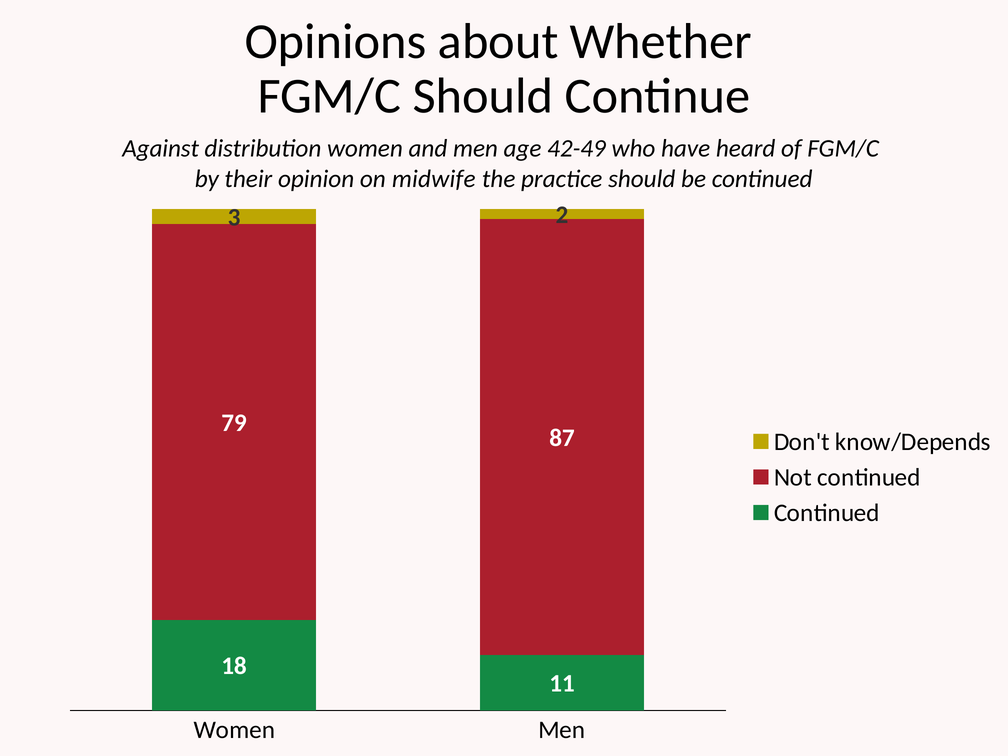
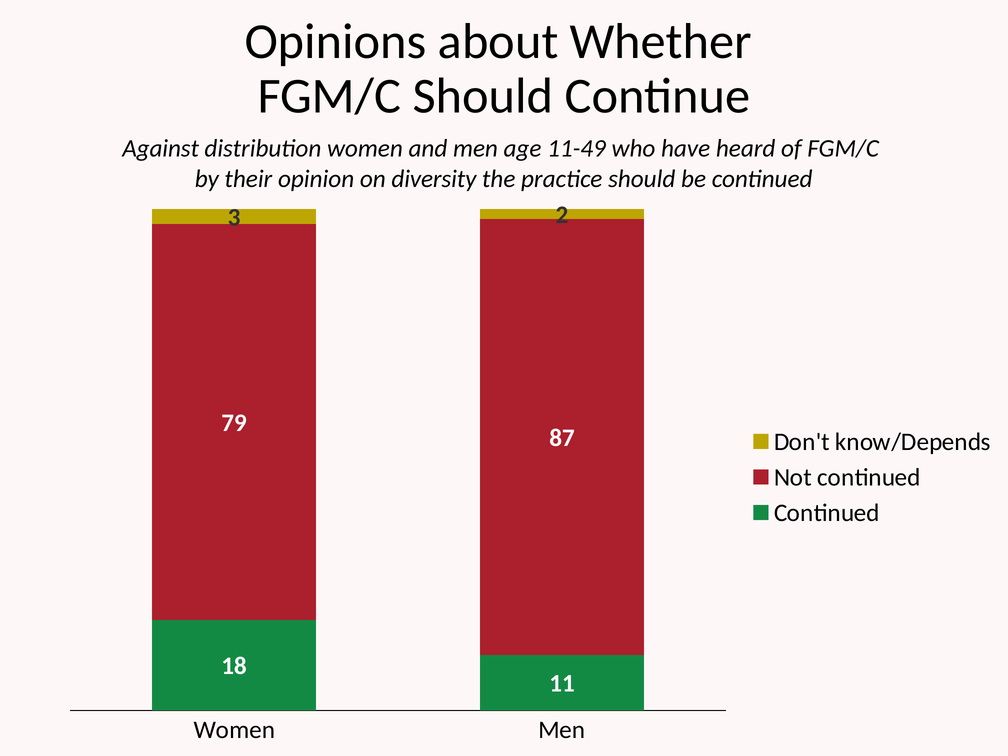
42-49: 42-49 -> 11-49 (576, 149)
midwife: midwife -> diversity (434, 179)
